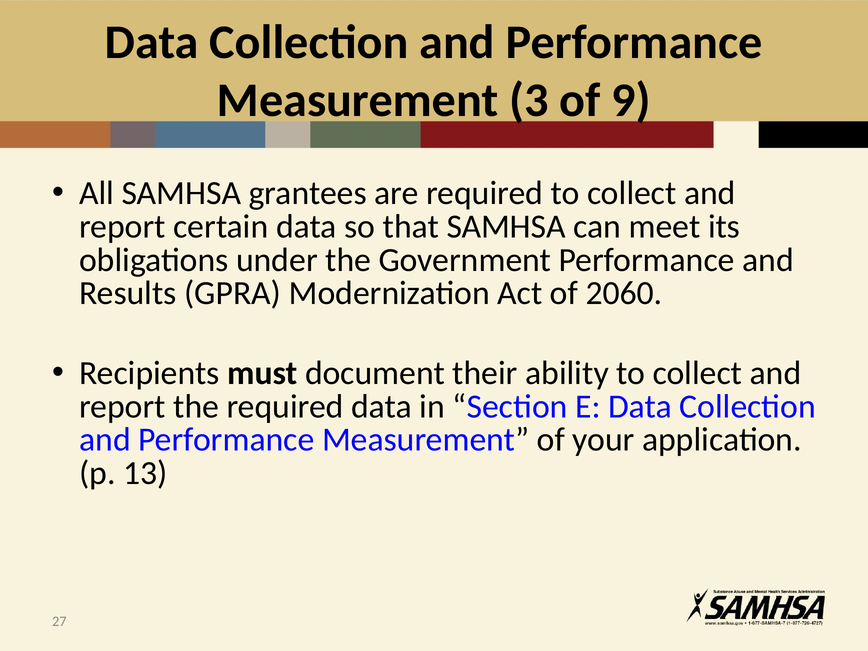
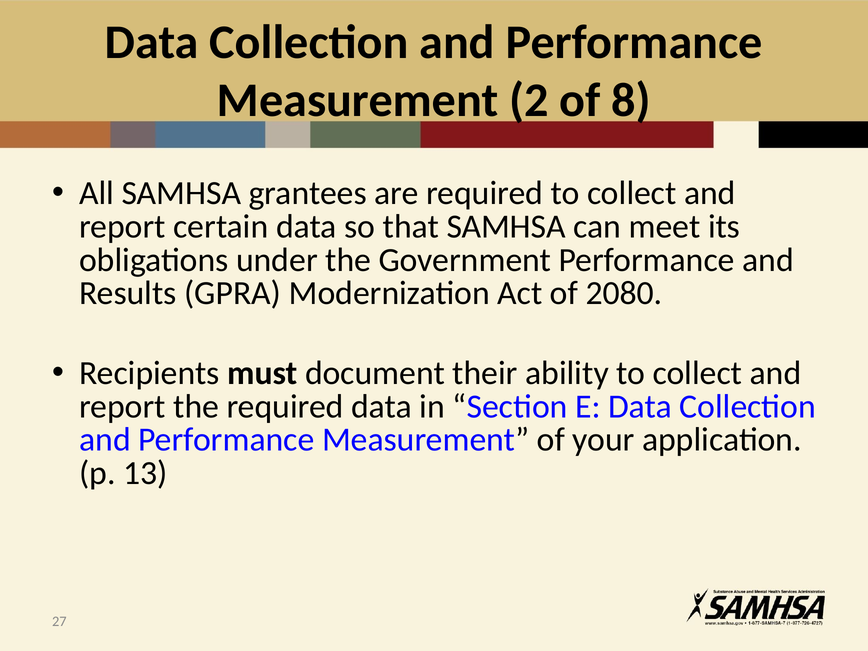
3: 3 -> 2 (529, 100)
9: 9 -> 8 (631, 100)
2060: 2060 -> 2080 (624, 293)
